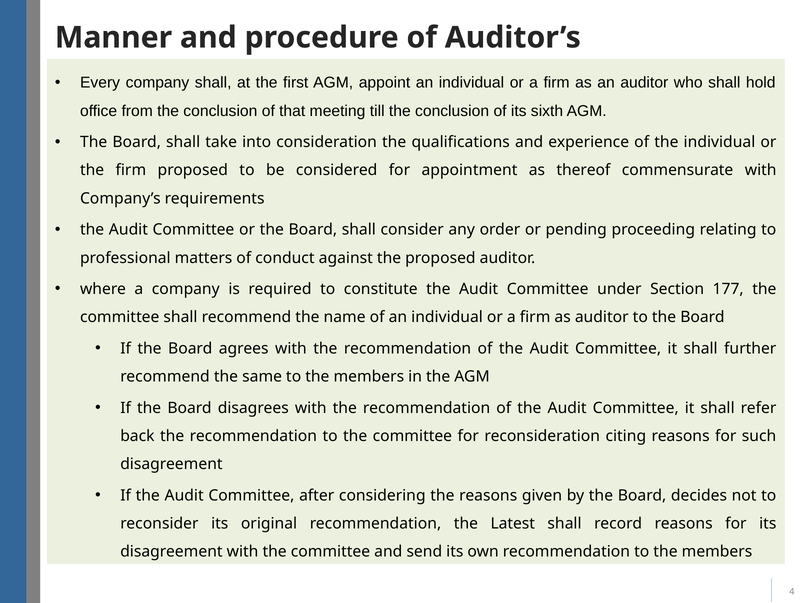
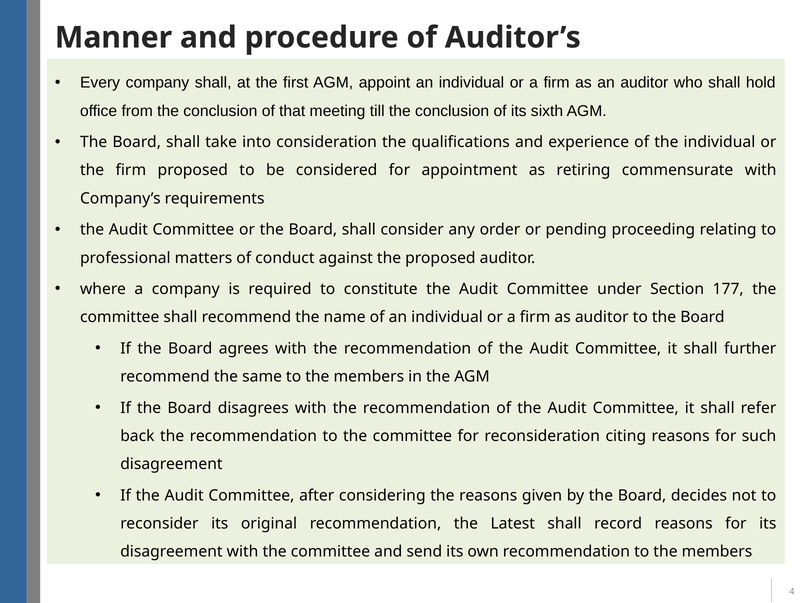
thereof: thereof -> retiring (583, 171)
